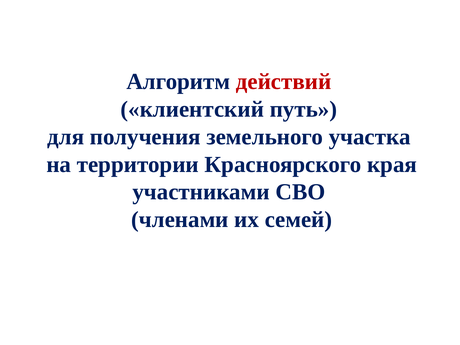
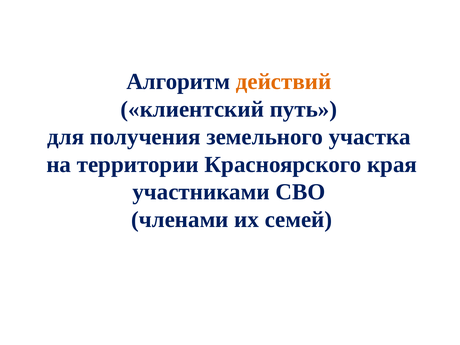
действий colour: red -> orange (284, 82)
